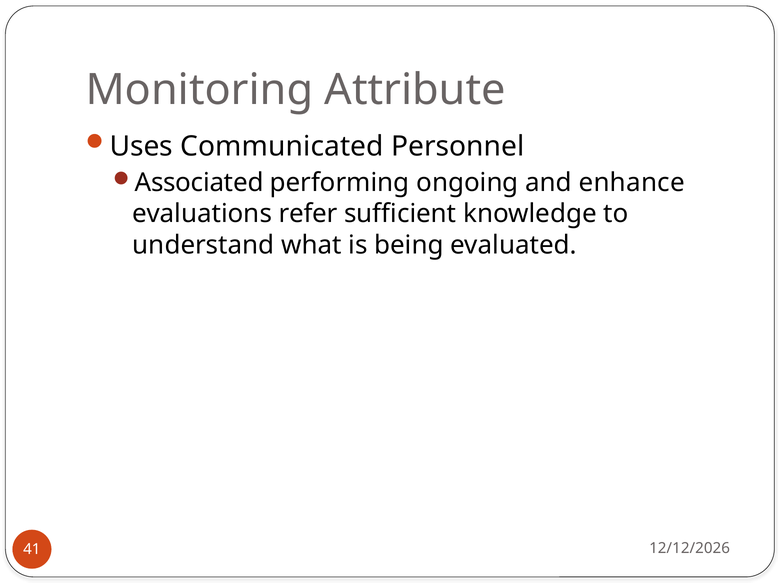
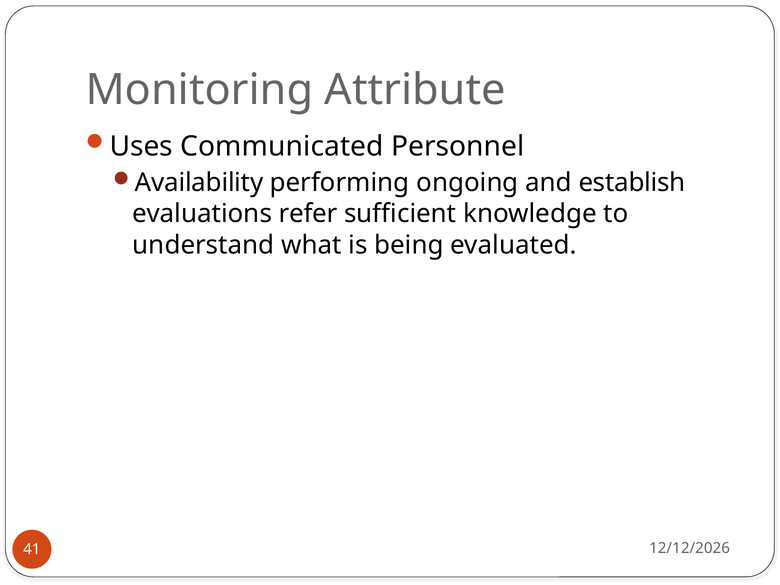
Associated: Associated -> Availability (199, 183)
enhance: enhance -> establish (632, 183)
